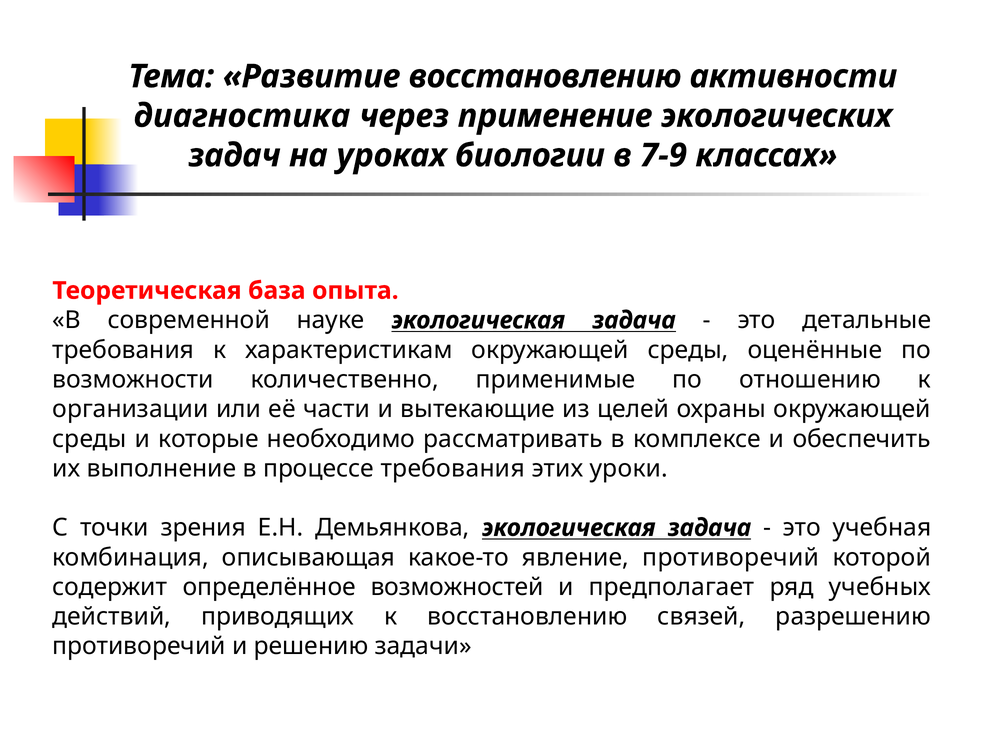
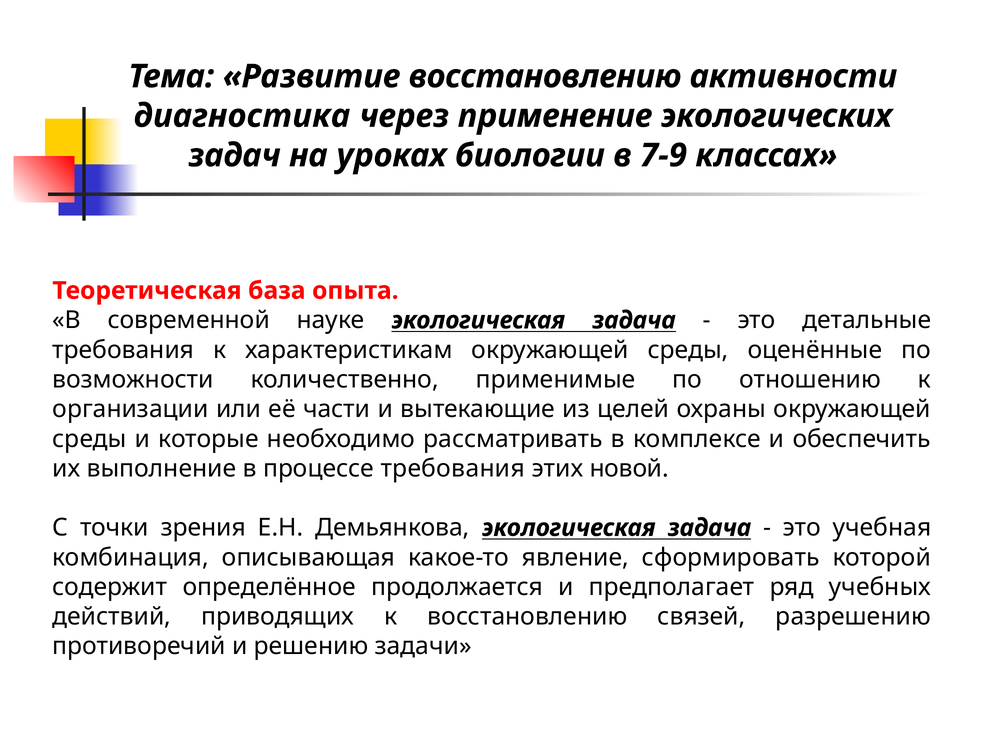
уроки: уроки -> новой (629, 468)
явление противоречий: противоречий -> сформировать (731, 557)
возможностей: возможностей -> продолжается (457, 587)
